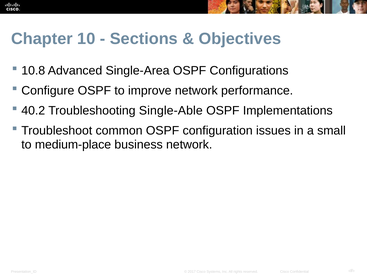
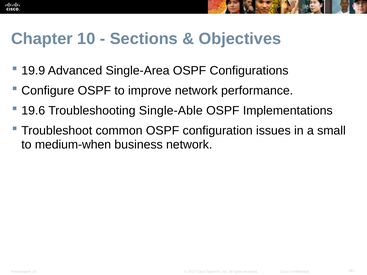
10.8: 10.8 -> 19.9 (33, 71)
40.2: 40.2 -> 19.6 (33, 111)
medium-place: medium-place -> medium-when (73, 145)
